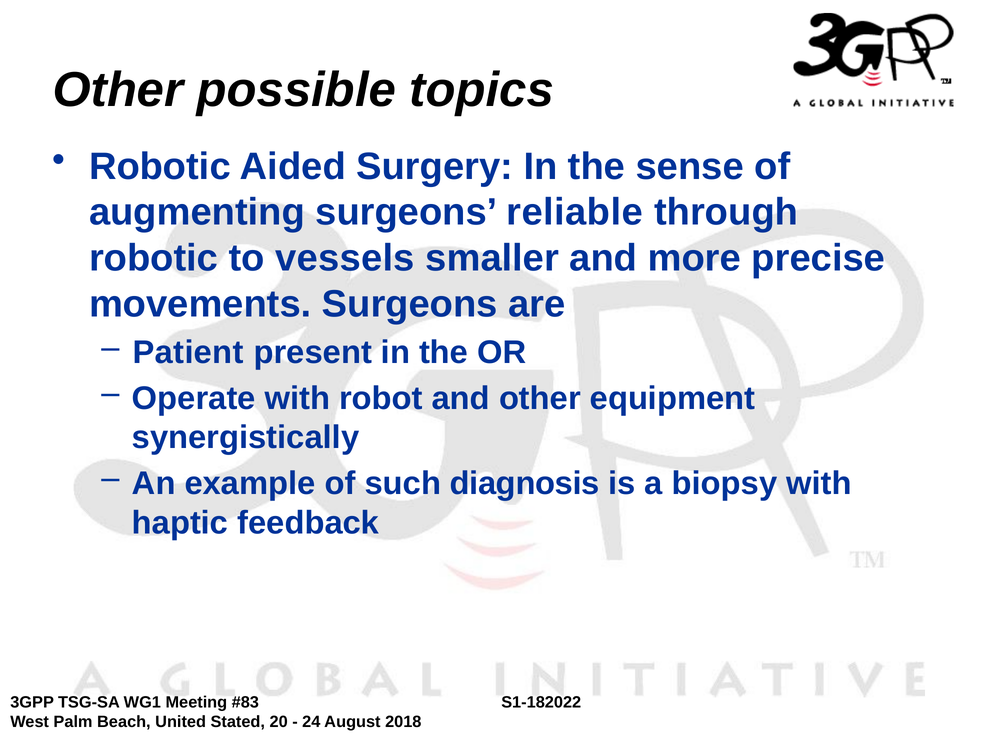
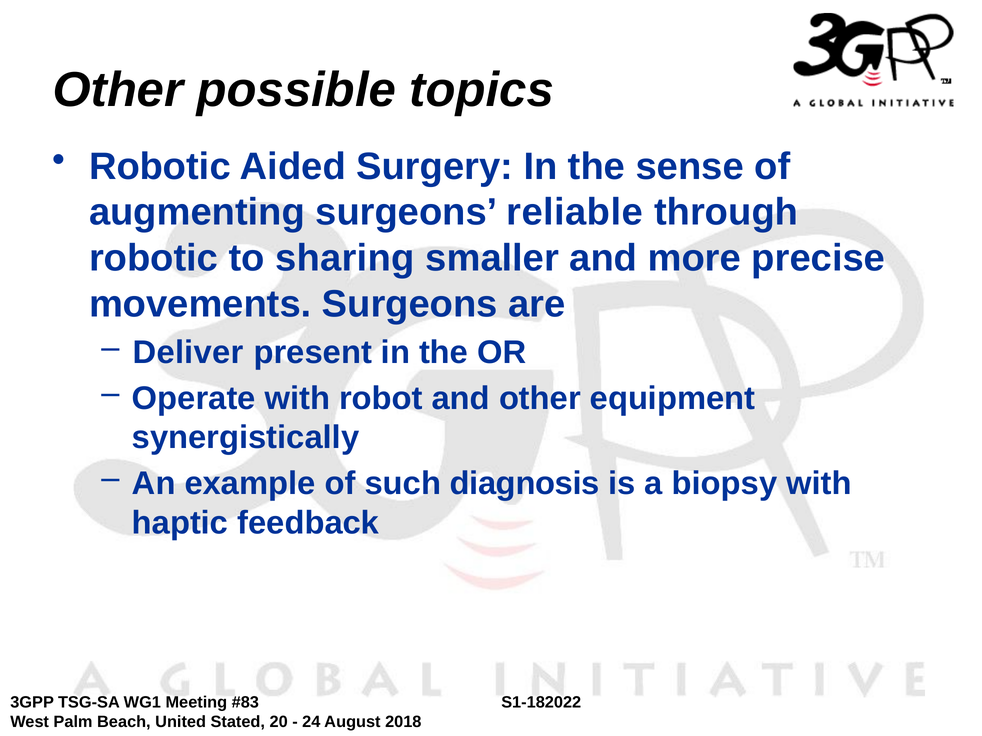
vessels: vessels -> sharing (345, 258)
Patient: Patient -> Deliver (188, 353)
